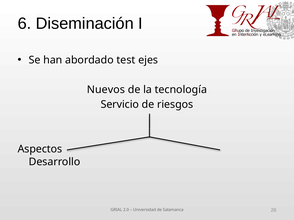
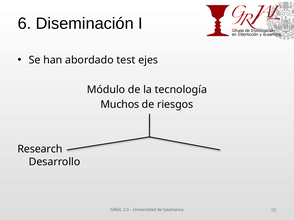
Nuevos: Nuevos -> Módulo (106, 90)
Servicio: Servicio -> Muchos (120, 105)
Aspectos: Aspectos -> Research (40, 149)
